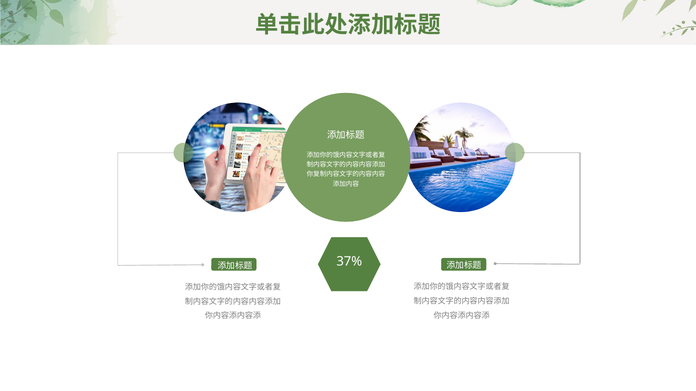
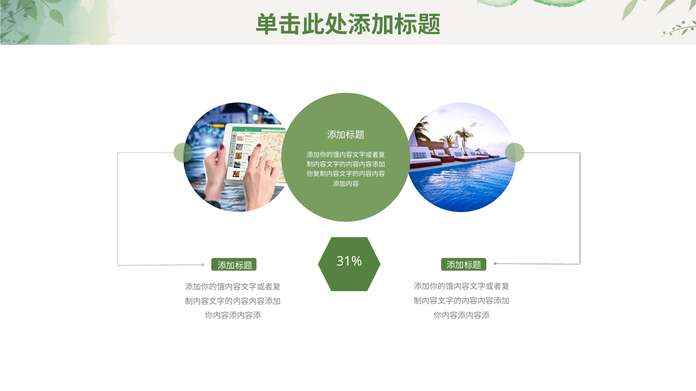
37%: 37% -> 31% (349, 262)
